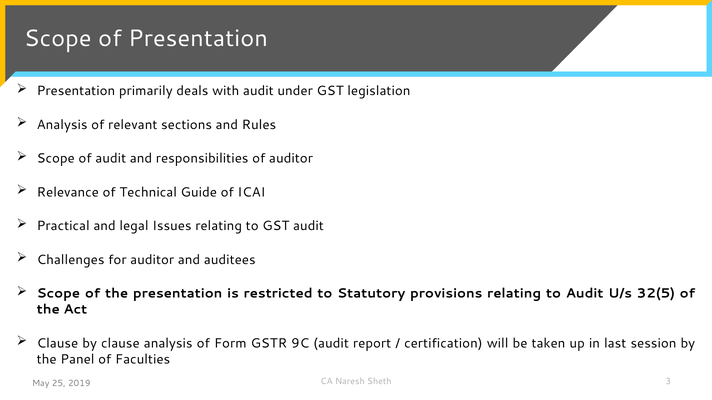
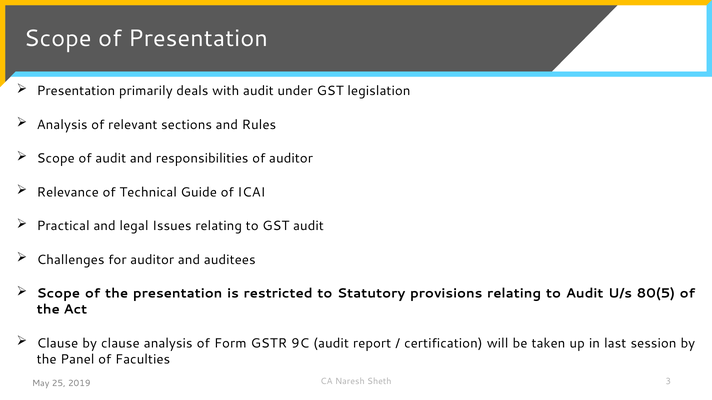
32(5: 32(5 -> 80(5 (656, 294)
